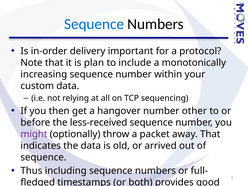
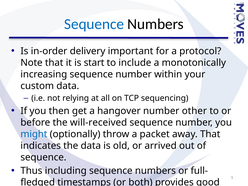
plan: plan -> start (94, 63)
less-received: less-received -> will-received (99, 123)
might colour: purple -> blue (34, 134)
